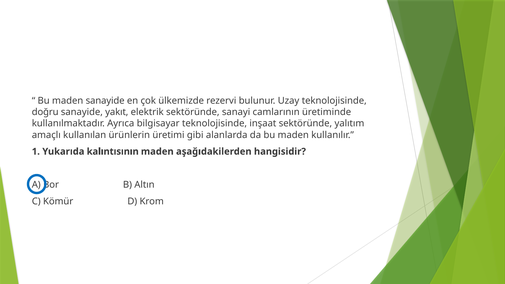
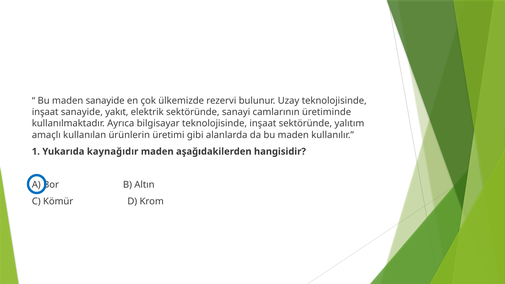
doğru: doğru -> inşaat (45, 112)
kalıntısının: kalıntısının -> kaynağıdır (113, 152)
